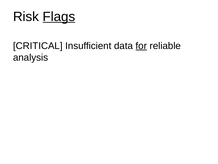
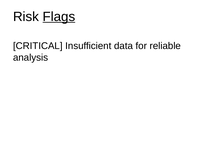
for underline: present -> none (141, 46)
